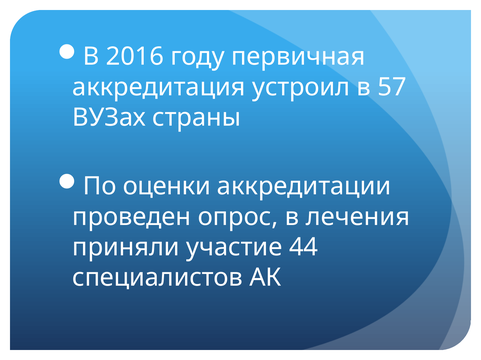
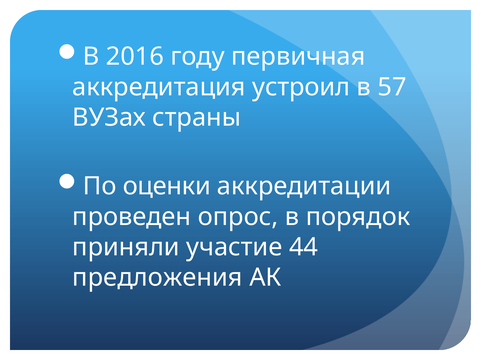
лечения: лечения -> порядок (358, 217)
специалистов: специалистов -> предложения (157, 278)
